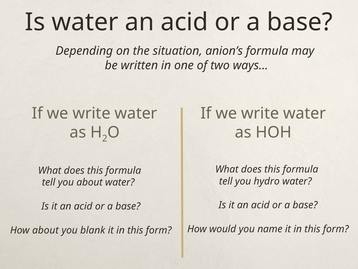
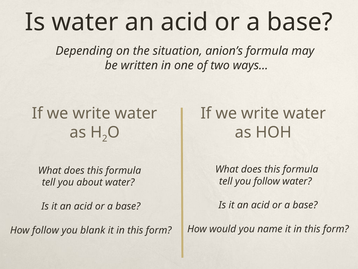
you hydro: hydro -> follow (267, 181)
How about: about -> follow (46, 230)
